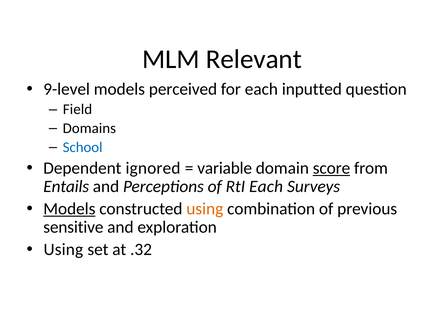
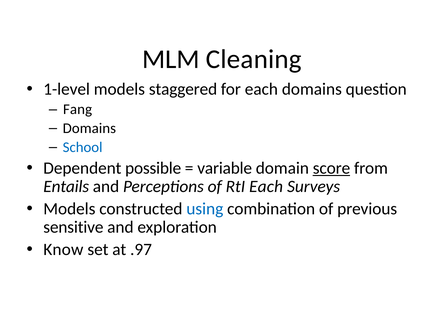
Relevant: Relevant -> Cleaning (254, 59)
9-level: 9-level -> 1-level (67, 89)
perceived: perceived -> staggered (183, 89)
each inputted: inputted -> domains (312, 89)
Field: Field -> Fang (78, 109)
ignored: ignored -> possible (153, 168)
Models underline: present -> none (69, 209)
using colour: orange -> blue (205, 209)
Using: Using -> Know (63, 249)
.32: .32 -> .97 (141, 249)
